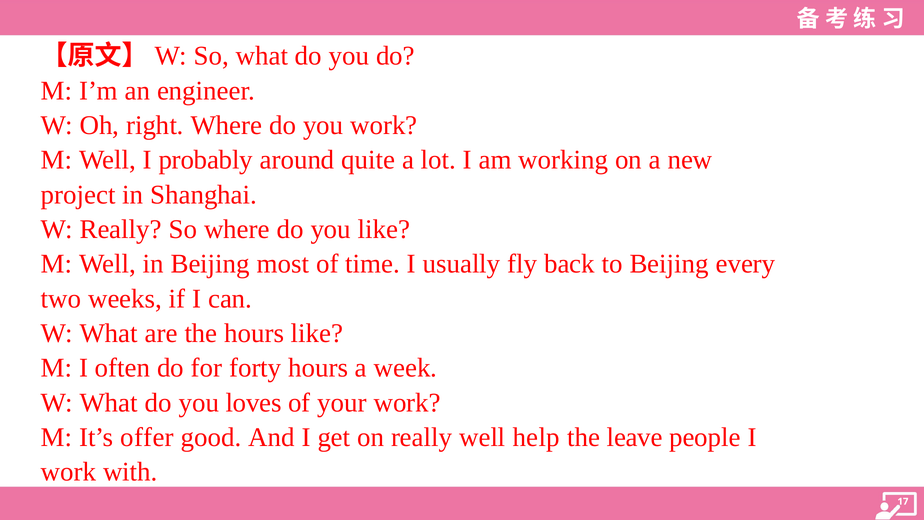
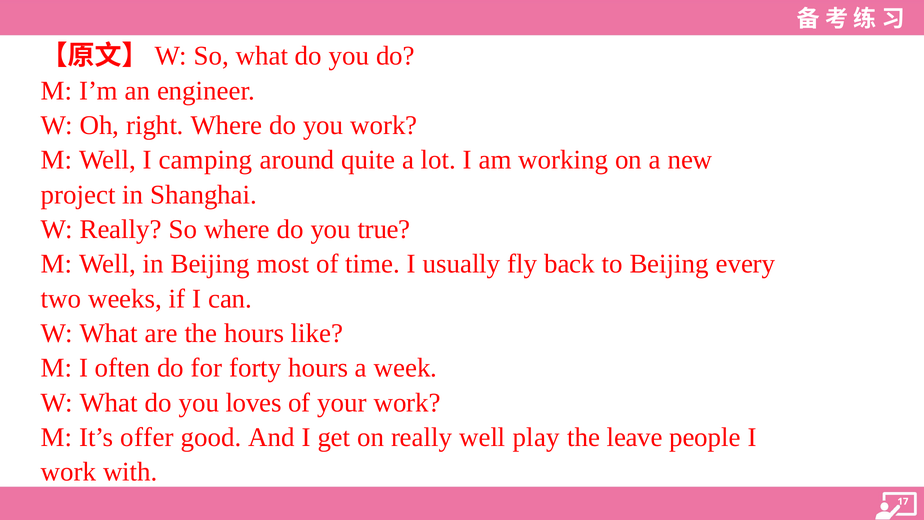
probably: probably -> camping (206, 160)
you like: like -> true (384, 229)
help: help -> play (536, 437)
